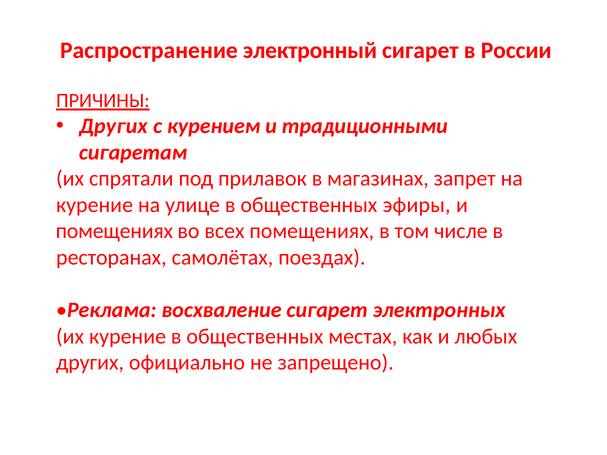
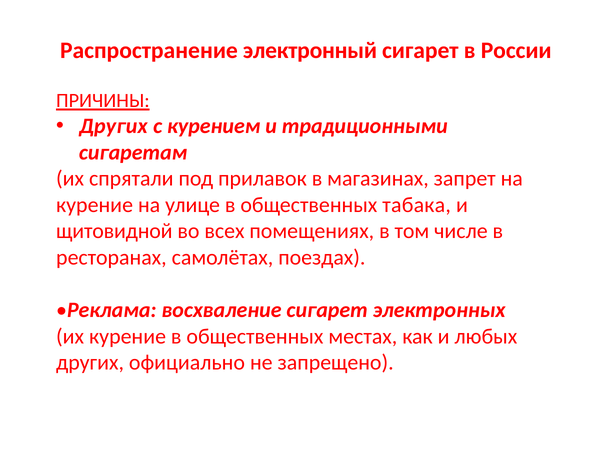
эфиры: эфиры -> табака (417, 205)
помещениях: помещениях -> щитовидной (114, 231)
